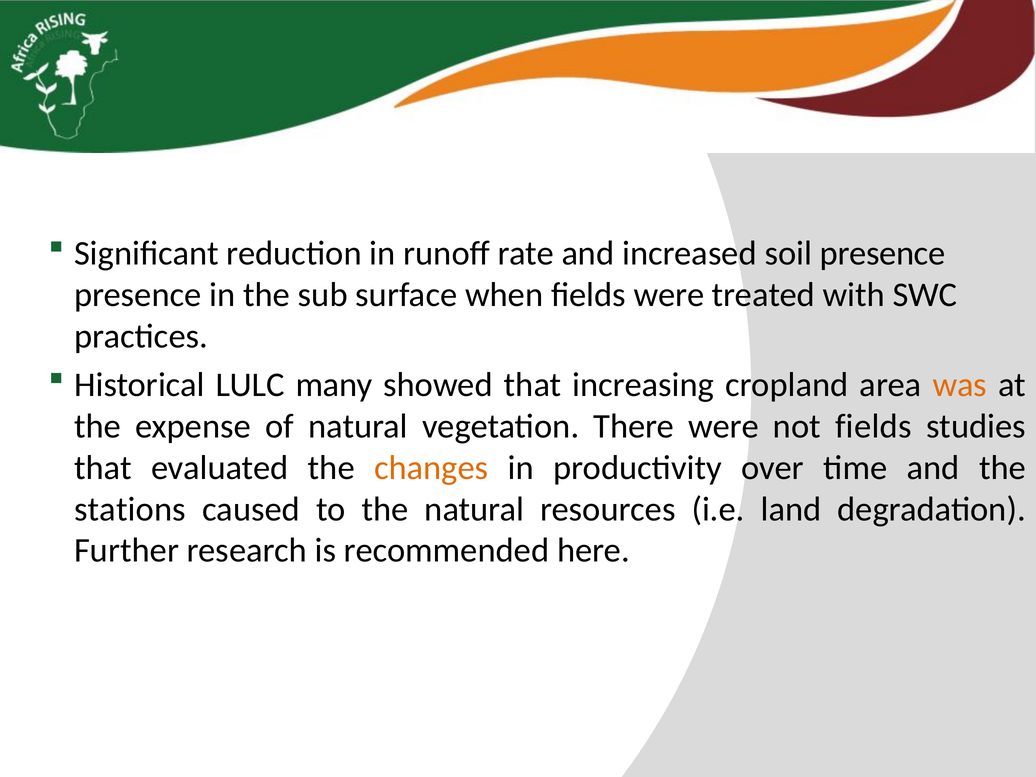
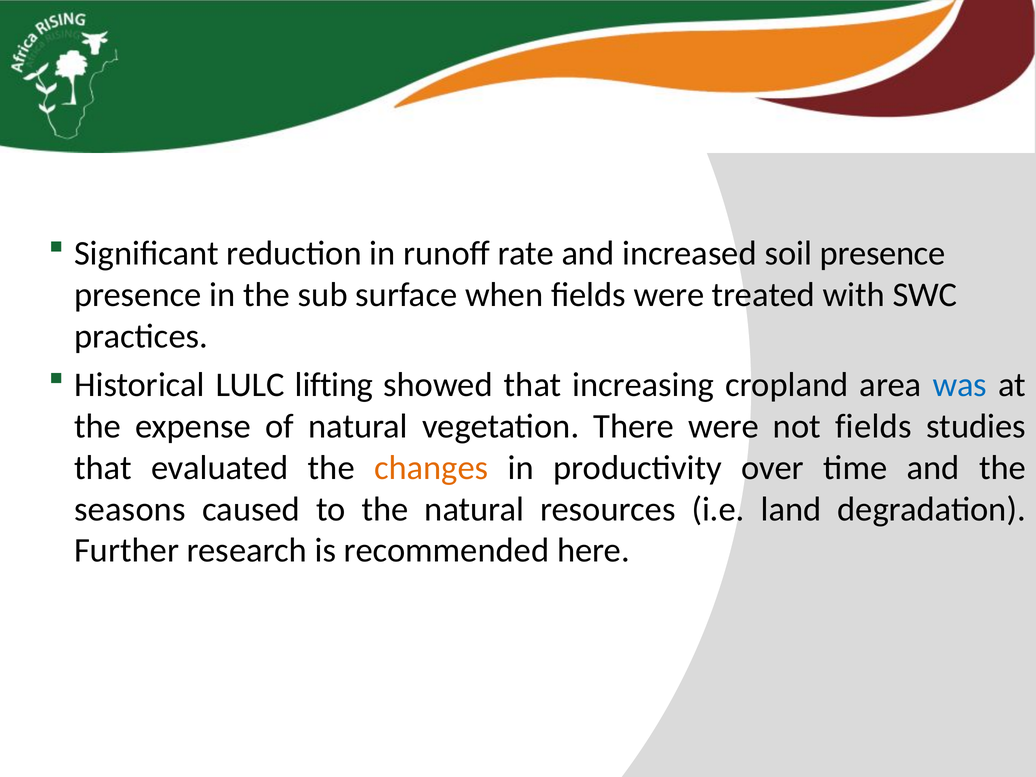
many: many -> lifting (334, 385)
was colour: orange -> blue (960, 385)
stations: stations -> seasons (130, 509)
